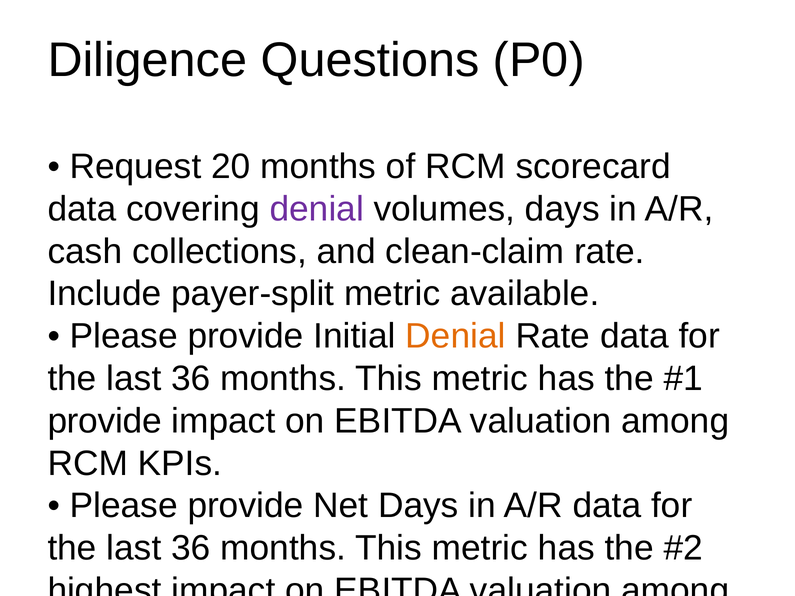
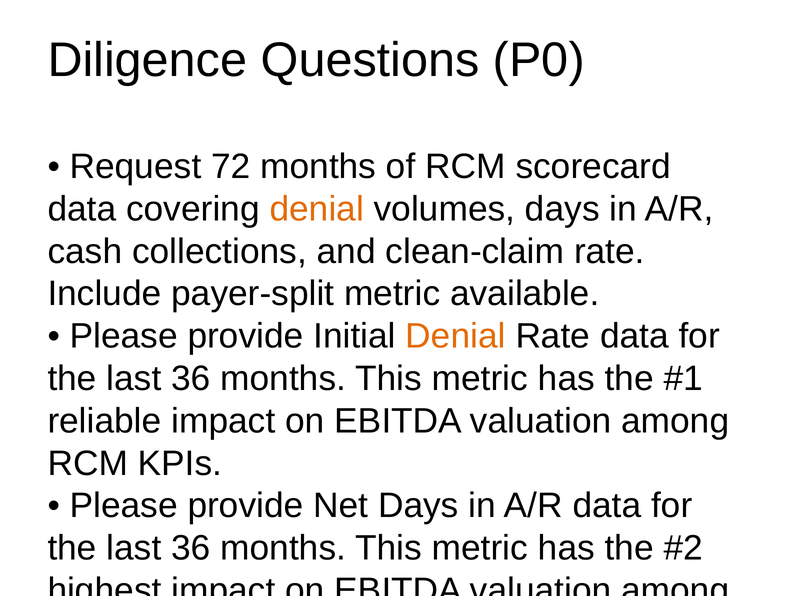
20: 20 -> 72 (231, 167)
denial colour: purple -> orange (317, 209)
provide: provide -> reliable (105, 421)
